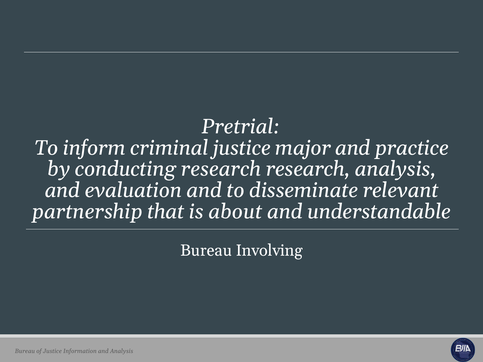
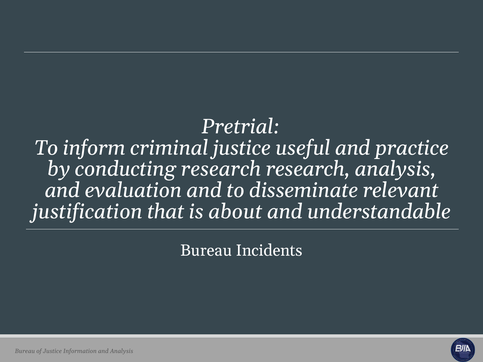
major: major -> useful (303, 148)
partnership: partnership -> justification (87, 212)
Involving: Involving -> Incidents (269, 251)
